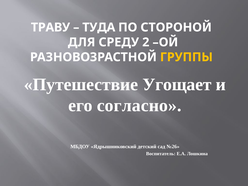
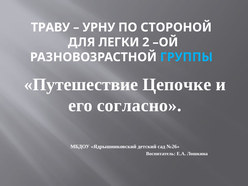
ТУДА: ТУДА -> УРНУ (99, 27)
СРЕДУ: СРЕДУ -> ЛЕГКИ (119, 42)
ГРУППЫ colour: yellow -> light blue (186, 57)
Угощает: Угощает -> Цепочке (177, 85)
